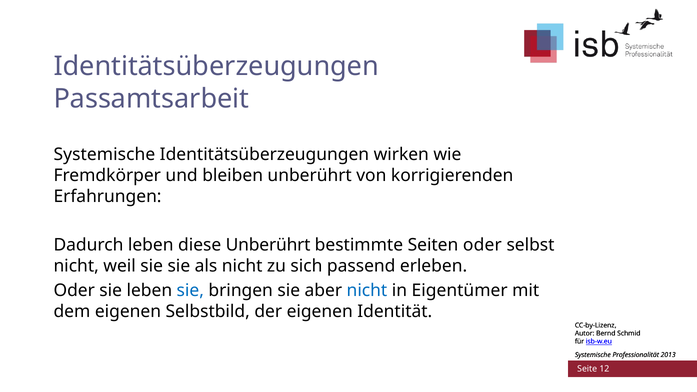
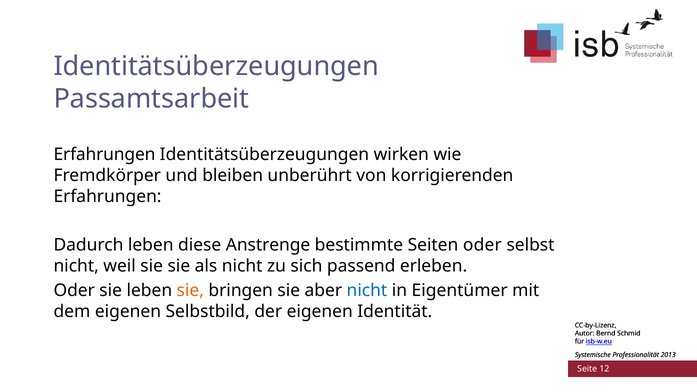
Systemische: Systemische -> Erfahrungen (105, 155)
diese Unberührt: Unberührt -> Anstrenge (268, 245)
sie colour: blue -> orange (190, 290)
